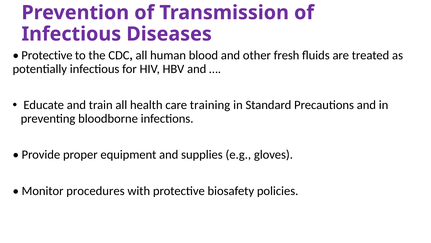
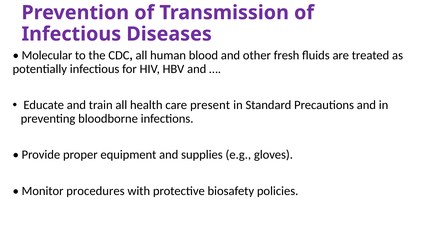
Protective: Protective -> Molecular (47, 55)
training: training -> present (210, 105)
